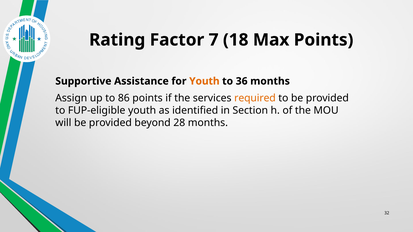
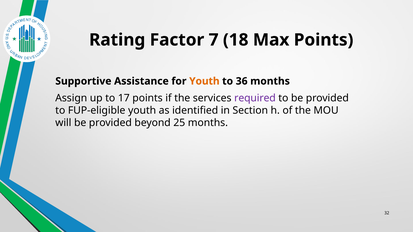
86: 86 -> 17 (124, 98)
required colour: orange -> purple (255, 98)
28: 28 -> 25 (179, 123)
